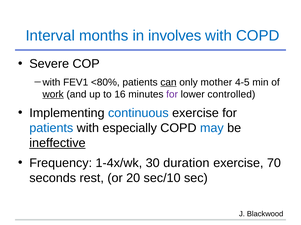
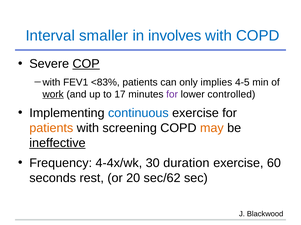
months: months -> smaller (104, 36)
COP underline: none -> present (86, 64)
<80%: <80% -> <83% (105, 82)
can underline: present -> none (168, 82)
mother: mother -> implies (216, 82)
16: 16 -> 17 (120, 95)
patients colour: blue -> orange (51, 128)
especially: especially -> screening (130, 128)
may colour: blue -> orange (212, 128)
1-4x/wk: 1-4x/wk -> 4-4x/wk (119, 163)
70: 70 -> 60 (274, 163)
sec/10: sec/10 -> sec/62 (162, 178)
